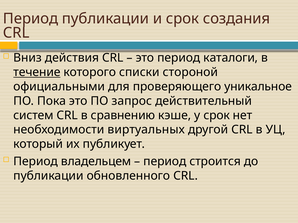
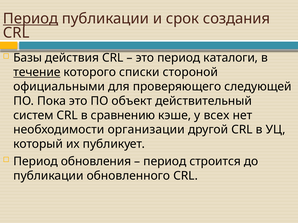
Период underline: none -> present (31, 19)
Вниз: Вниз -> Базы (28, 58)
уникальное: уникальное -> следующей (258, 87)
запрос: запрос -> объект (132, 101)
у срок: срок -> всех (216, 116)
виртуальных: виртуальных -> организации (146, 130)
владельцем: владельцем -> обновления (96, 162)
